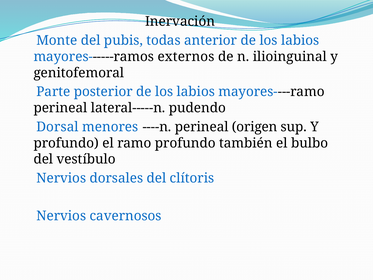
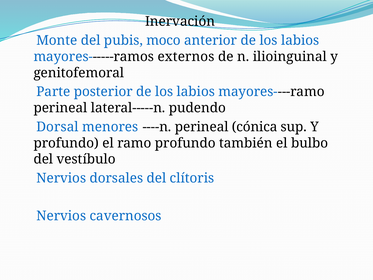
todas: todas -> moco (164, 40)
origen: origen -> cónica (255, 127)
